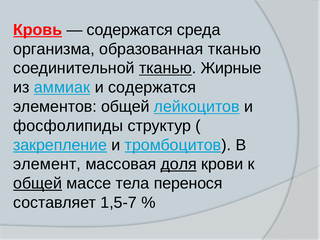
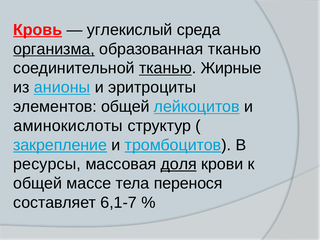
содержатся: содержатся -> углекислый (130, 30)
организма underline: none -> present (54, 49)
аммиак: аммиак -> анионы (62, 87)
и содержатся: содержатся -> эритроциты (152, 87)
фосфолипиды: фосфолипиды -> аминокислоты (68, 126)
элемент: элемент -> ресурсы (47, 164)
общей underline: present -> none (38, 183)
1,5-7: 1,5-7 -> 6,1-7 (119, 203)
